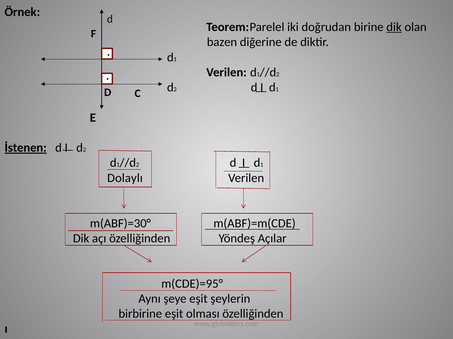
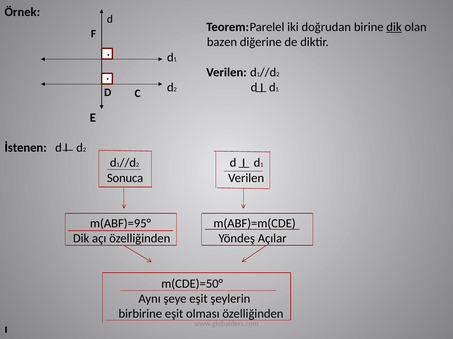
İstenen underline: present -> none (26, 148)
Dolaylı: Dolaylı -> Sonuca (125, 178)
m(ABF)=30°: m(ABF)=30° -> m(ABF)=95° (120, 224)
m(CDE)=95°: m(CDE)=95° -> m(CDE)=50° (192, 284)
